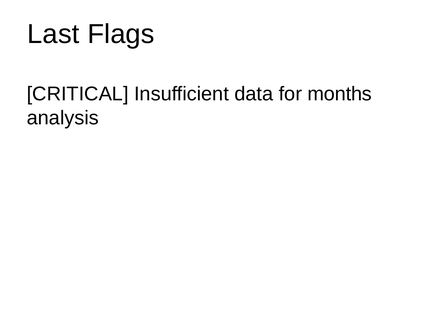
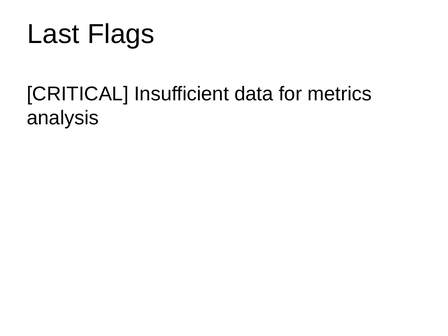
months: months -> metrics (340, 94)
